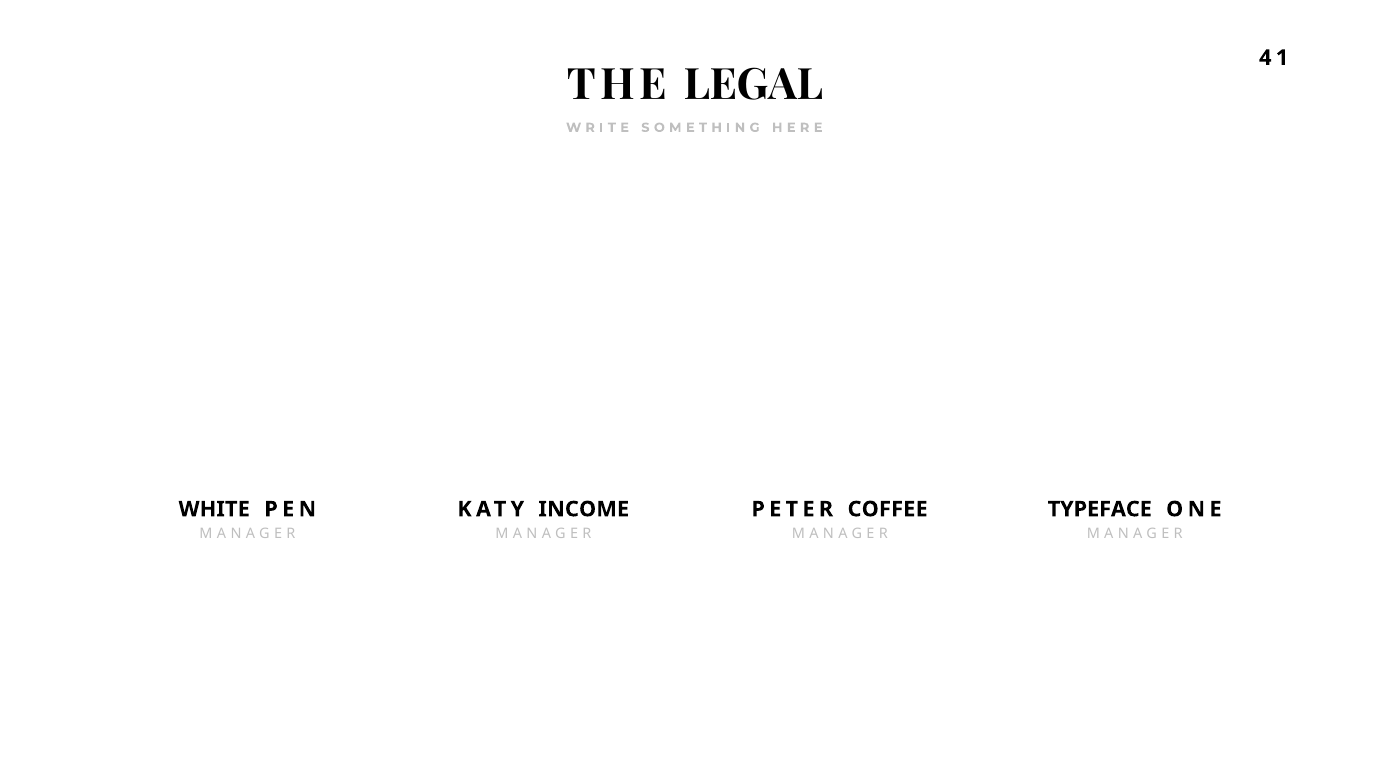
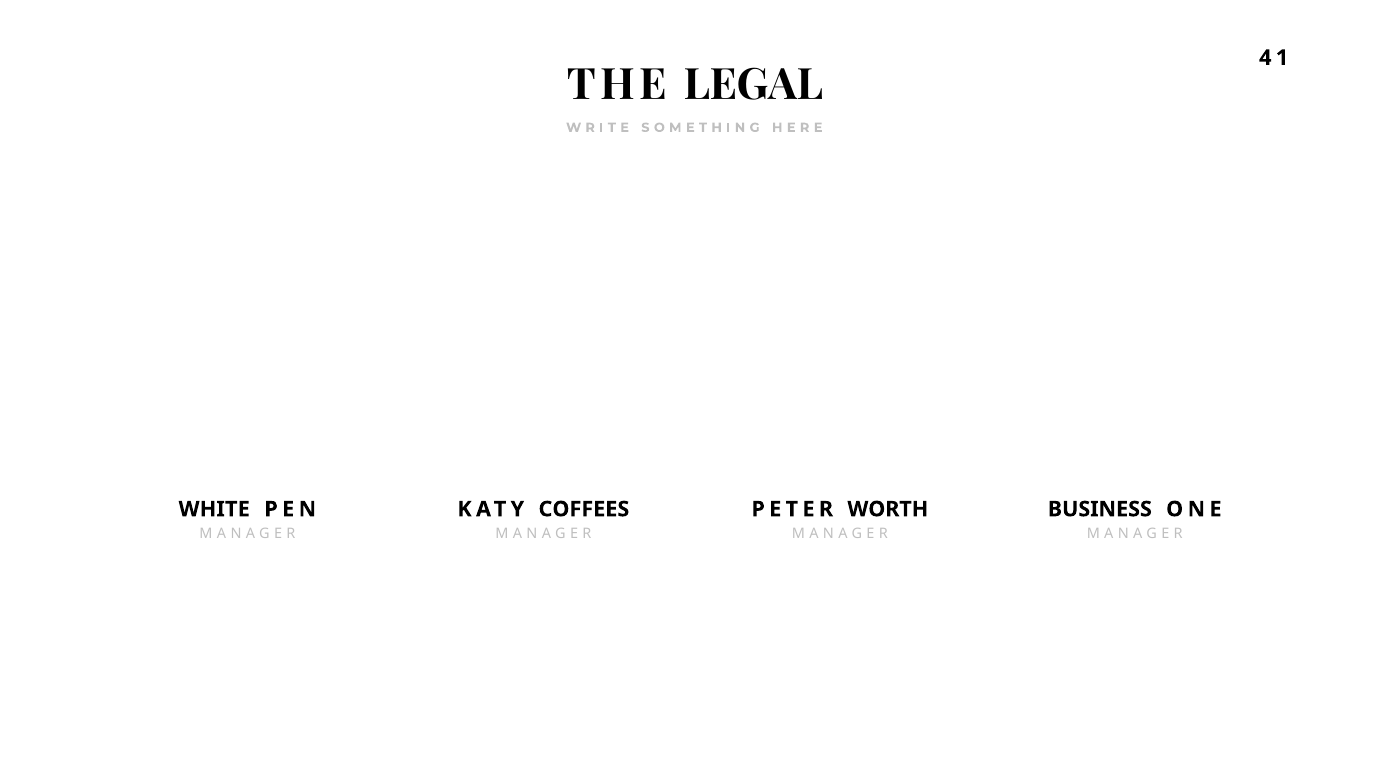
INCOME: INCOME -> COFFEES (584, 509)
COFFEE: COFFEE -> WORTH (888, 509)
TYPEFACE: TYPEFACE -> BUSINESS (1100, 509)
